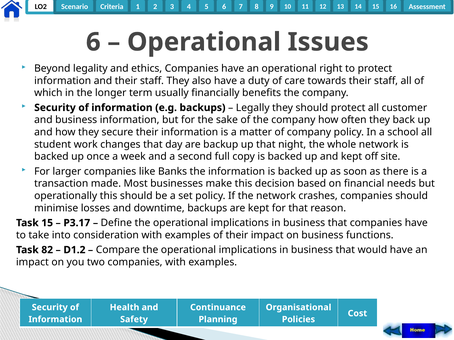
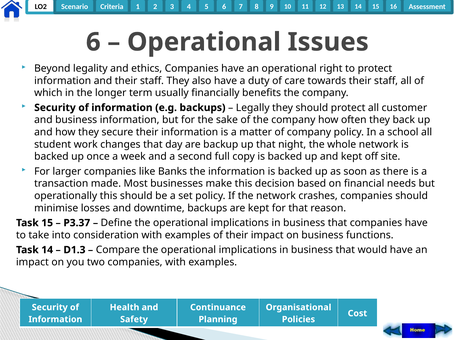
P3.17: P3.17 -> P3.37 (77, 223)
Task 82: 82 -> 14 (47, 250)
D1.2: D1.2 -> D1.3 (74, 250)
